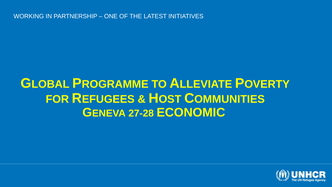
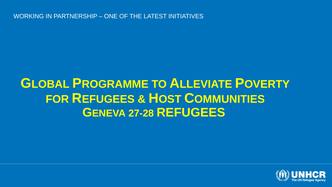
ECONOMIC: ECONOMIC -> REFUGEES (191, 112)
